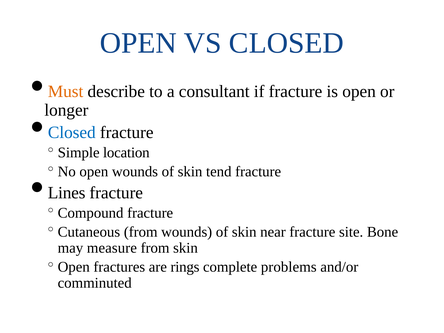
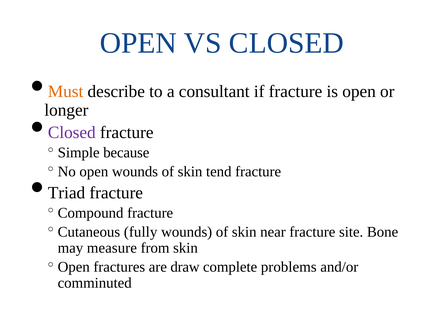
Closed colour: blue -> purple (72, 132)
location: location -> because (126, 152)
Lines: Lines -> Triad (67, 193)
Cutaneous from: from -> fully (141, 232)
rings: rings -> draw (185, 267)
